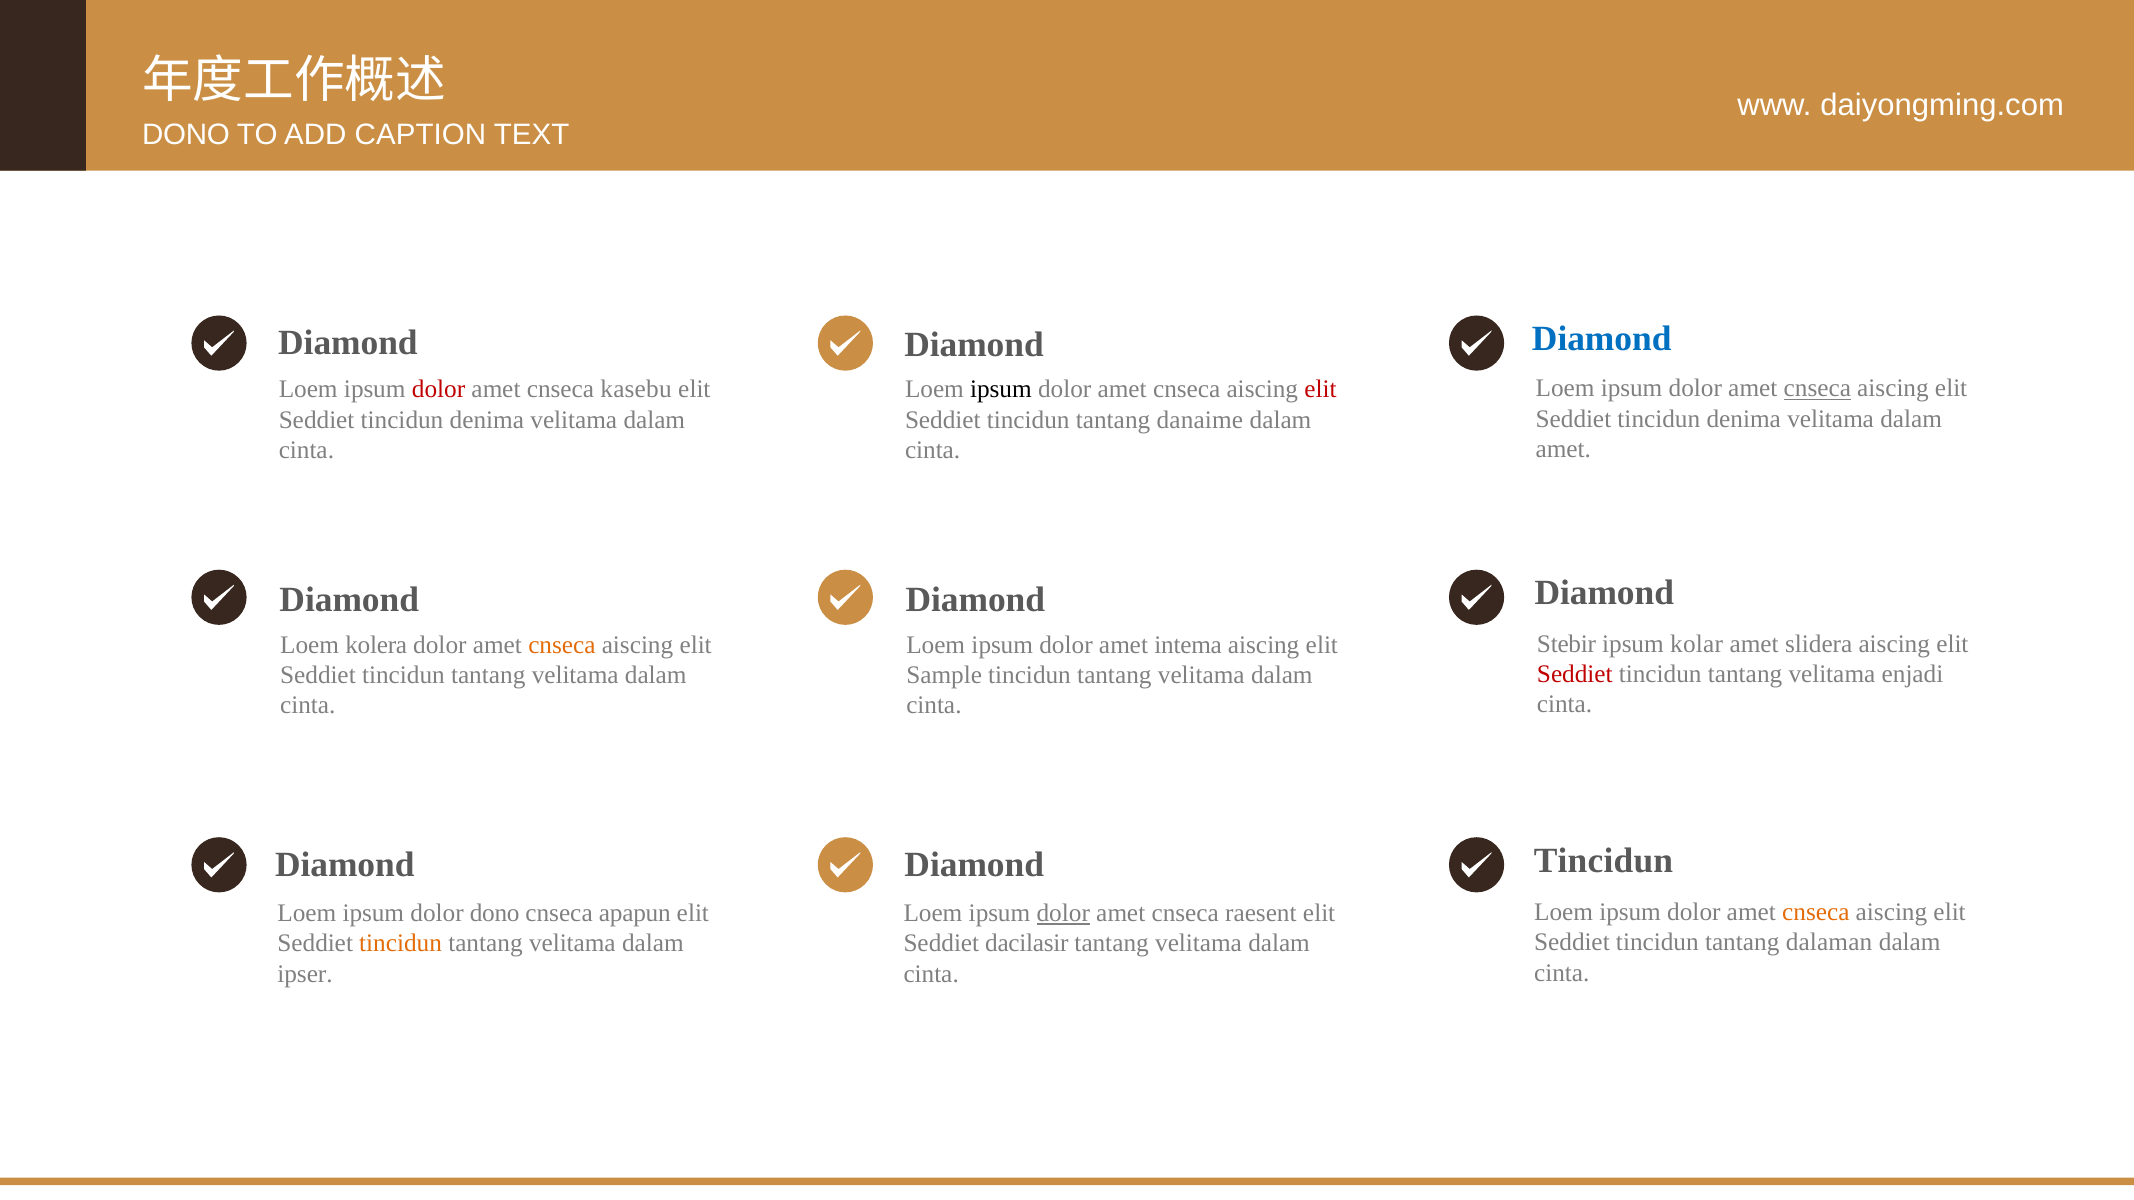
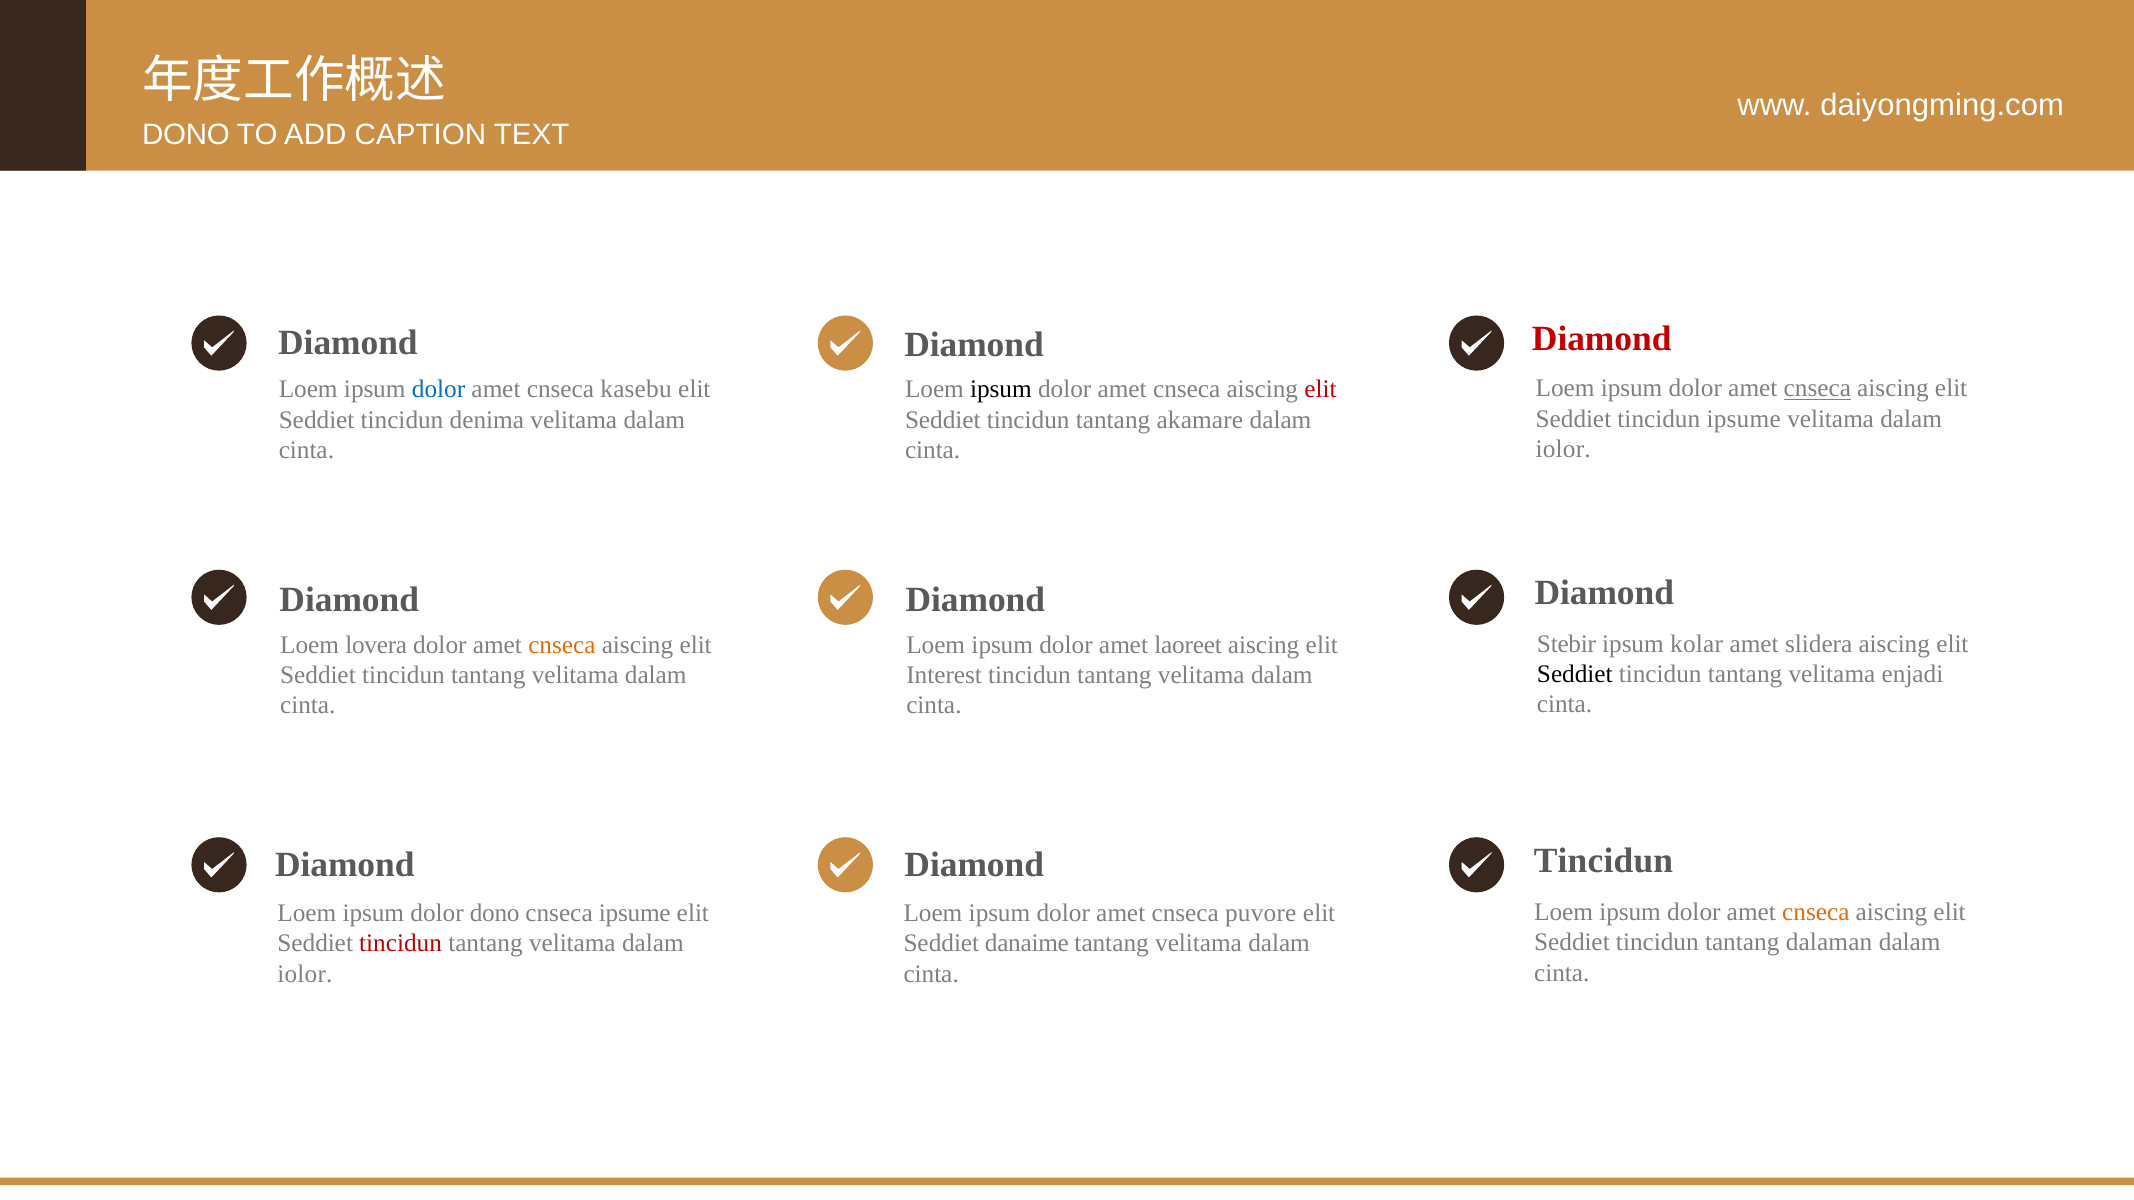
Diamond colour: blue -> red (1602, 339)
dolor colour: red -> blue (439, 390)
denima: denima -> ipsume (1744, 419)
danaime: danaime -> akamare (1200, 420)
amet: amet -> iolor (1563, 449)
kolera: kolera -> lovera (376, 645)
intema: intema -> laoreet (1188, 645)
Seddiet colour: red -> black (1575, 674)
Sample: Sample -> Interest (944, 675)
cnseca apapun: apapun -> ipsume (635, 914)
dolor underline: present -> none (1063, 914)
raesent: raesent -> puvore (1261, 914)
tincidun colour: orange -> red (401, 944)
dacilasir: dacilasir -> danaime (1027, 944)
ipser: ipser -> iolor (305, 974)
